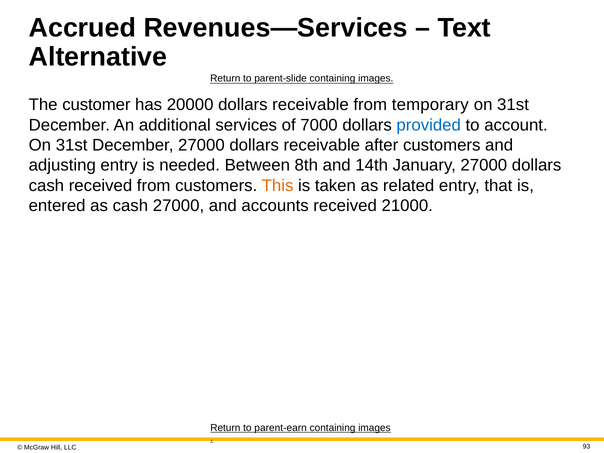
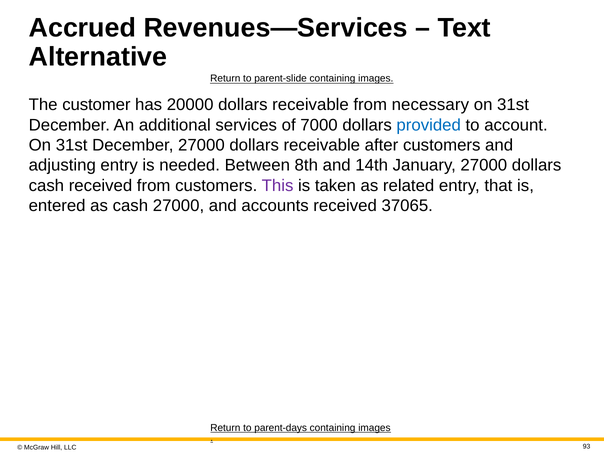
temporary: temporary -> necessary (430, 105)
This colour: orange -> purple (278, 186)
21000: 21000 -> 37065 (407, 206)
parent-earn: parent-earn -> parent-days (281, 428)
